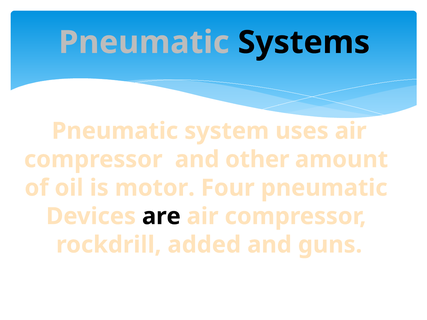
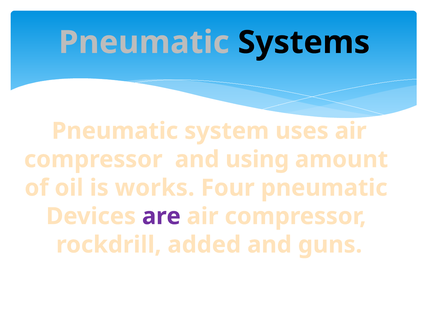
other: other -> using (257, 160)
motor: motor -> works (155, 188)
are colour: black -> purple (161, 216)
